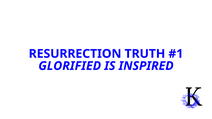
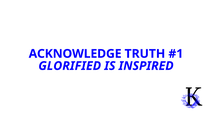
RESURRECTION: RESURRECTION -> ACKNOWLEDGE (75, 54)
